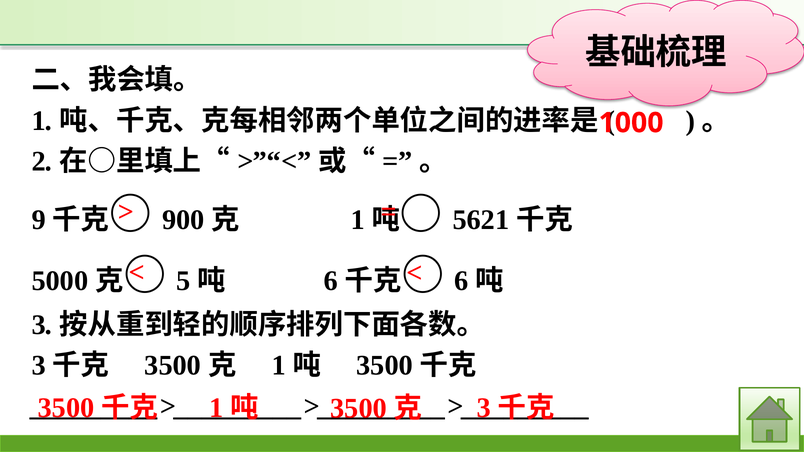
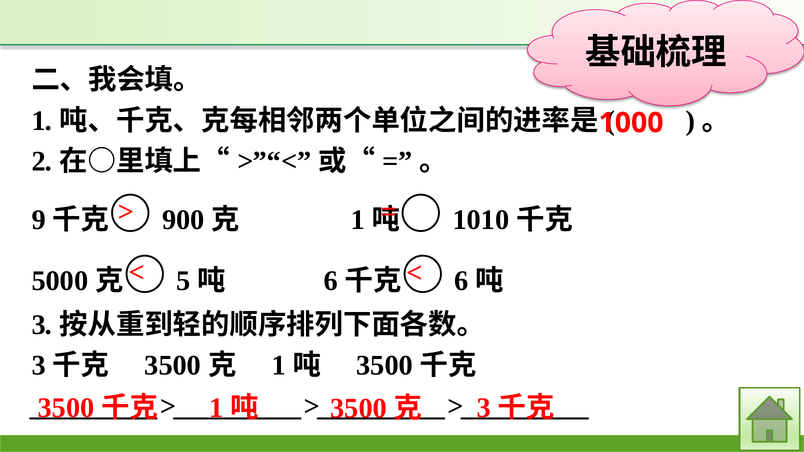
5621: 5621 -> 1010 (481, 220)
